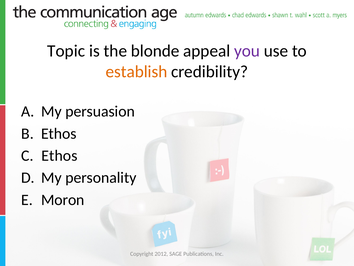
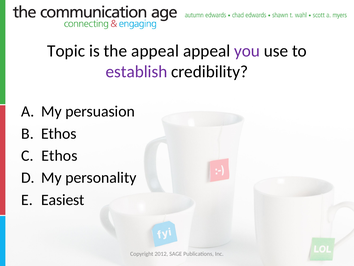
the blonde: blonde -> appeal (155, 51)
establish colour: orange -> purple (136, 71)
Moron: Moron -> Easiest (63, 199)
